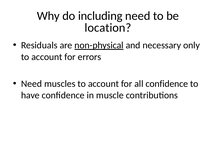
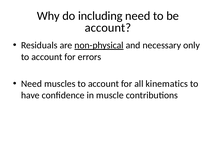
location: location -> account (108, 28)
all confidence: confidence -> kinematics (167, 84)
